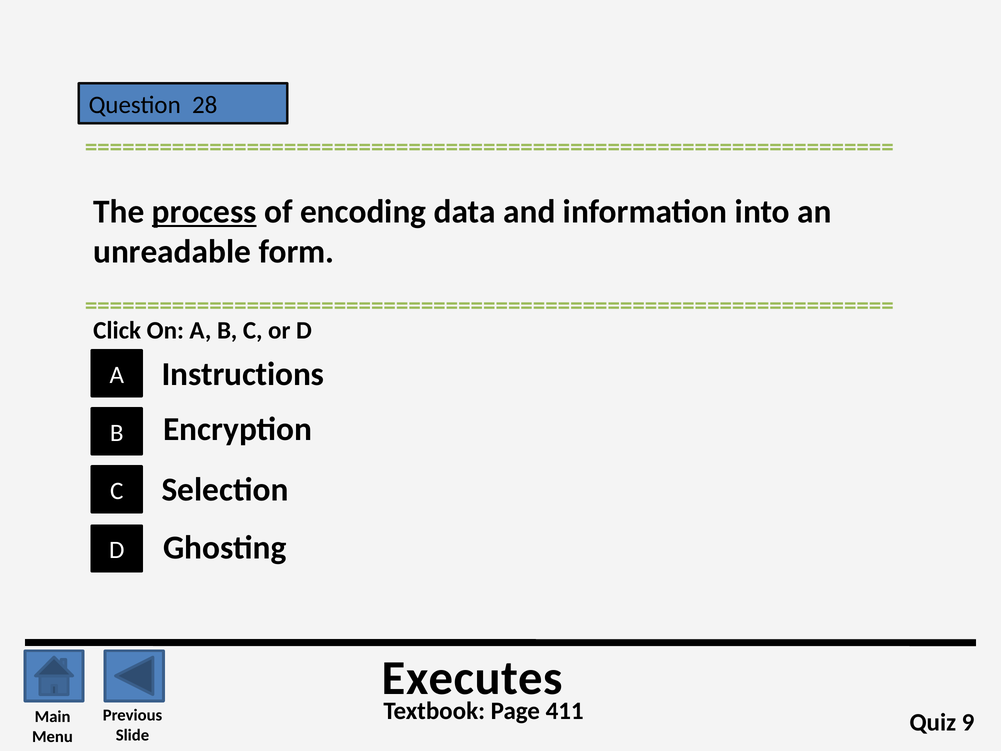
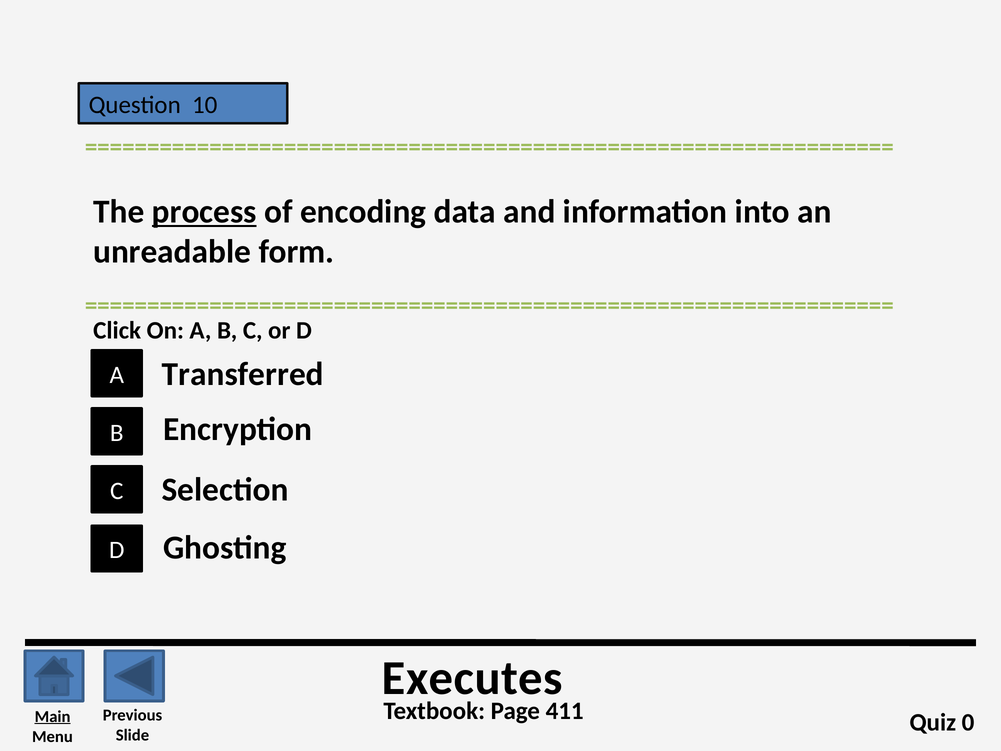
28: 28 -> 10 (205, 105)
Instructions: Instructions -> Transferred (243, 374)
Main underline: none -> present (53, 716)
9: 9 -> 0 (968, 722)
